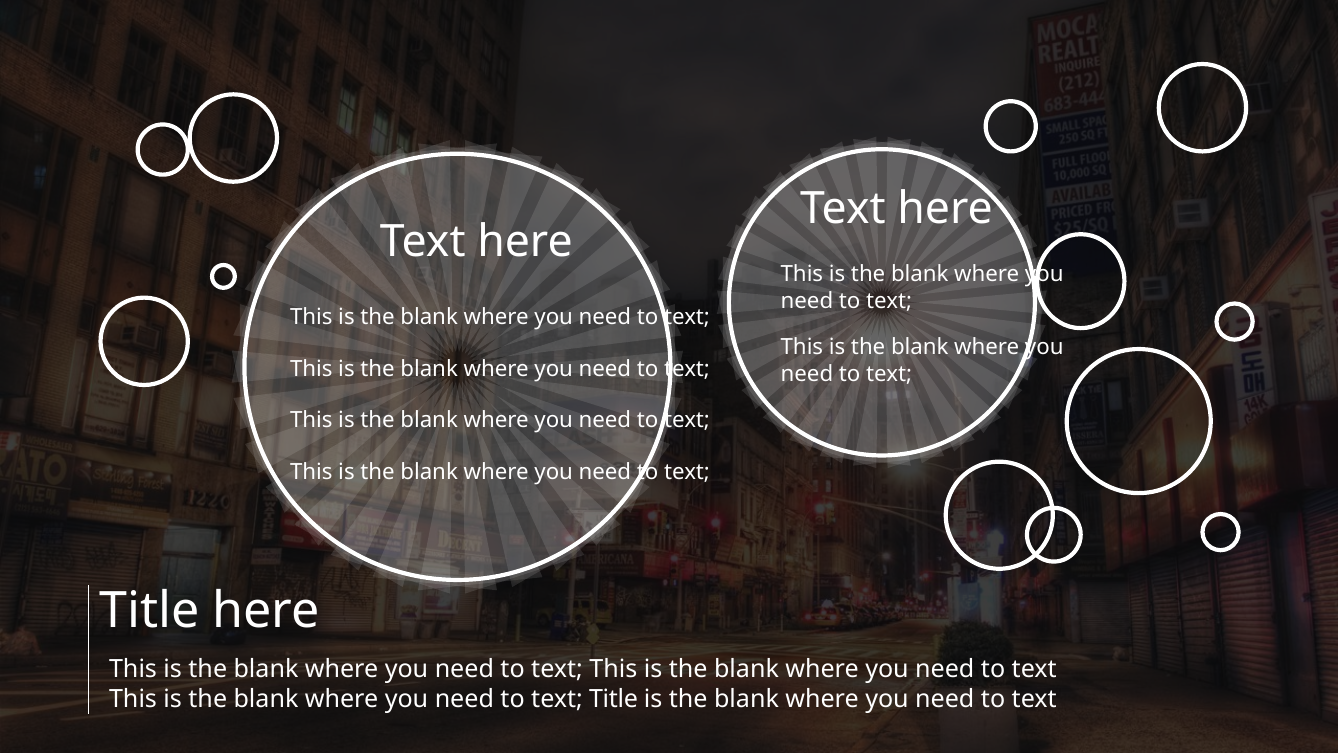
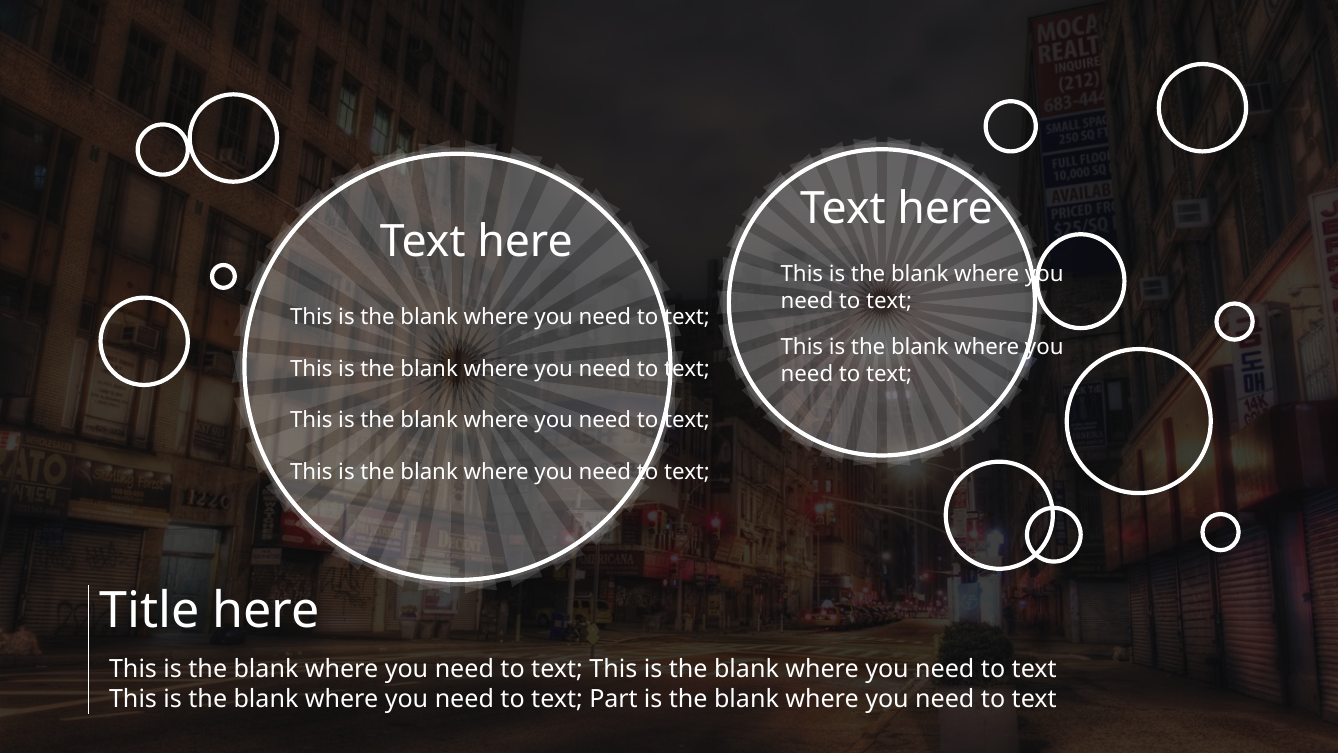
text Title: Title -> Part (614, 699)
